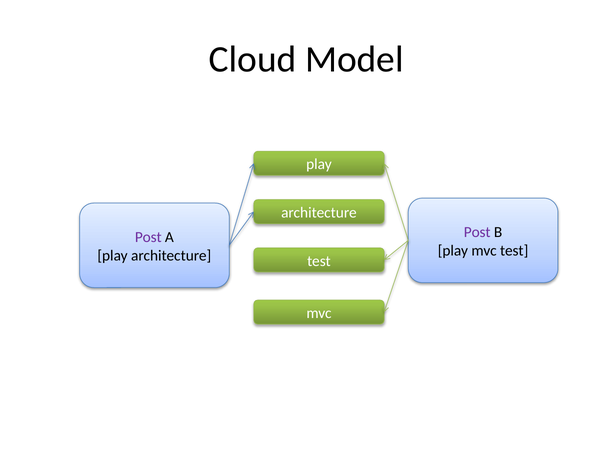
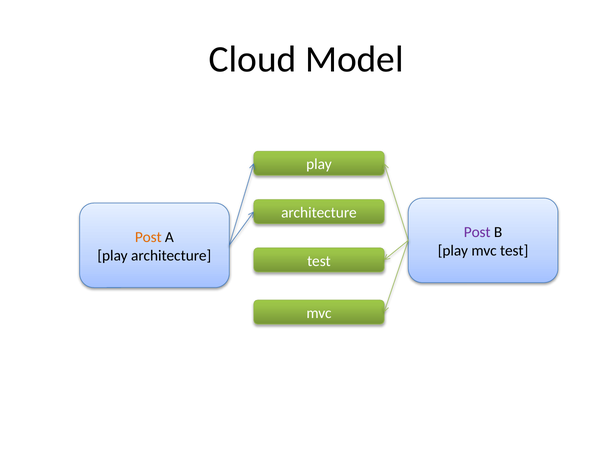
Post colour: purple -> orange (148, 237)
